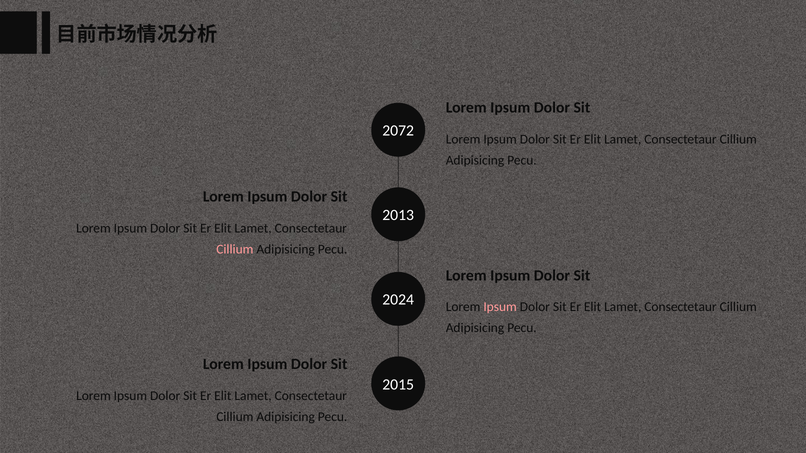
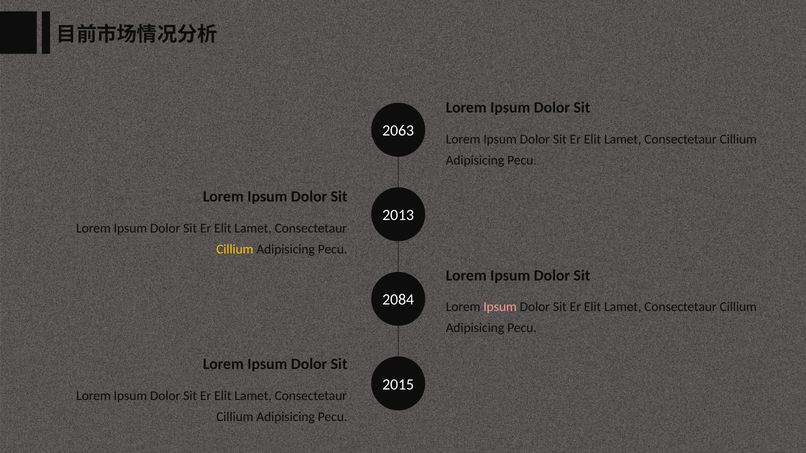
2072: 2072 -> 2063 (398, 131)
Cillium colour: pink -> yellow (235, 249)
2024: 2024 -> 2084 (398, 300)
